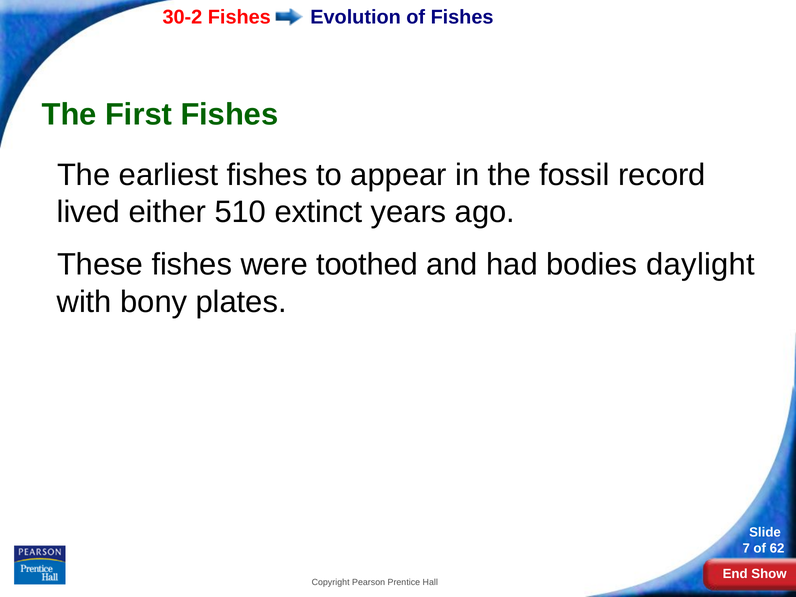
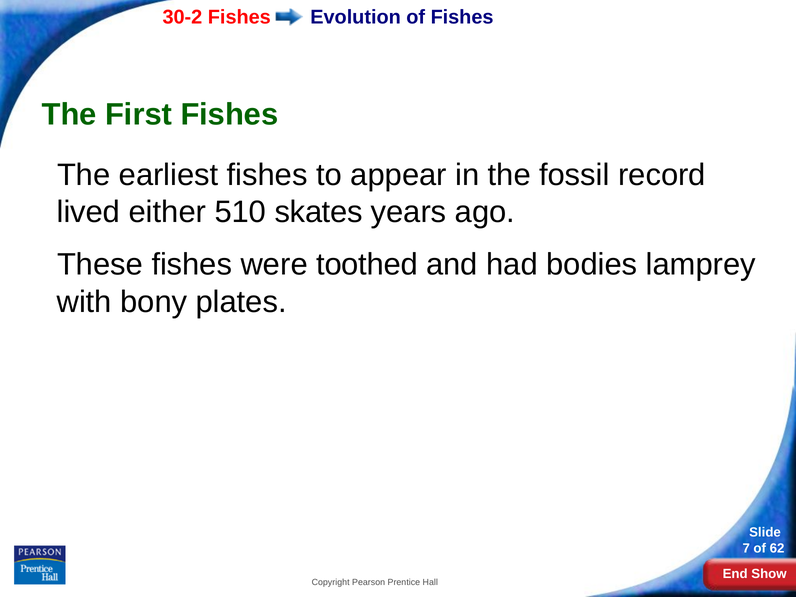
extinct: extinct -> skates (319, 212)
daylight: daylight -> lamprey (701, 265)
